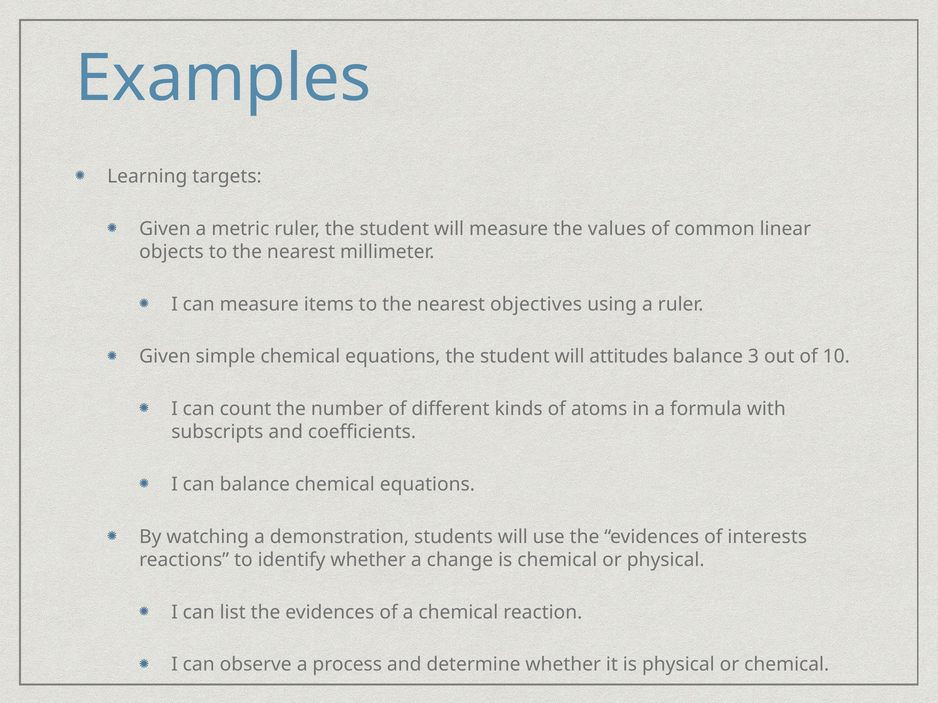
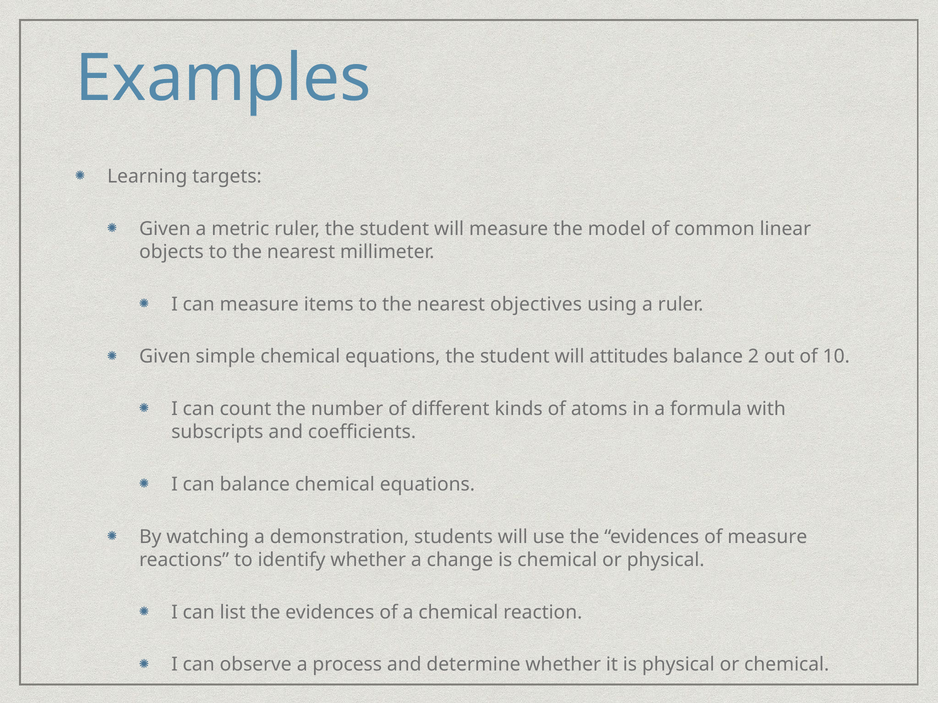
values: values -> model (617, 229)
3: 3 -> 2 (753, 357)
of interests: interests -> measure (767, 537)
